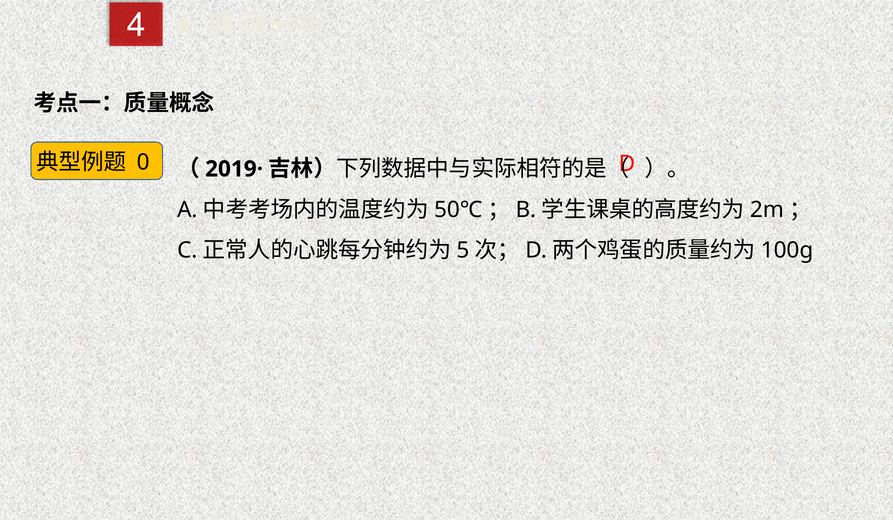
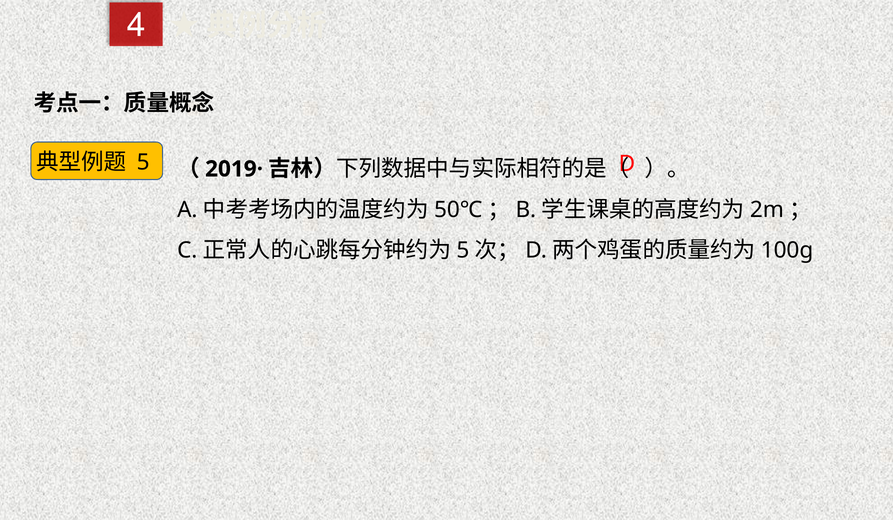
0: 0 -> 5 (143, 162)
